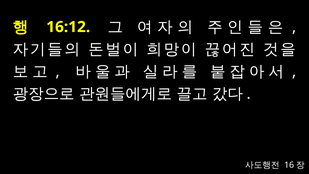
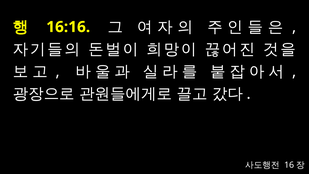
16:12: 16:12 -> 16:16 (68, 27)
